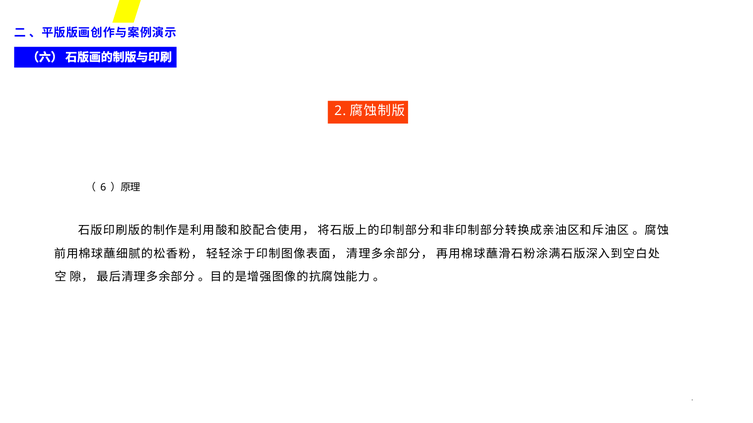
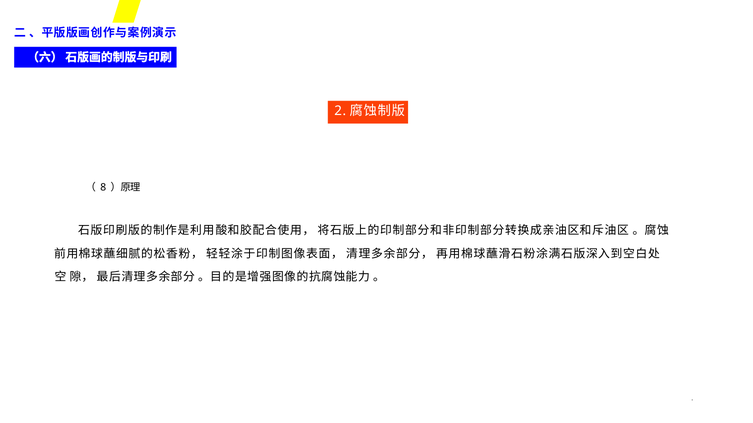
6: 6 -> 8 (103, 188)
